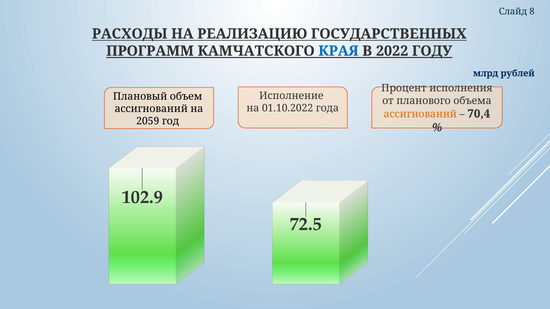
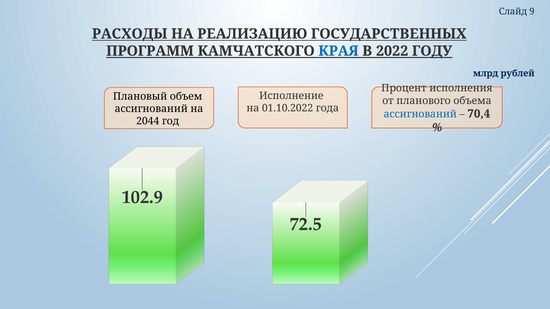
8: 8 -> 9 (532, 12)
ассигнований colour: orange -> blue (420, 114)
2059: 2059 -> 2044 (148, 121)
